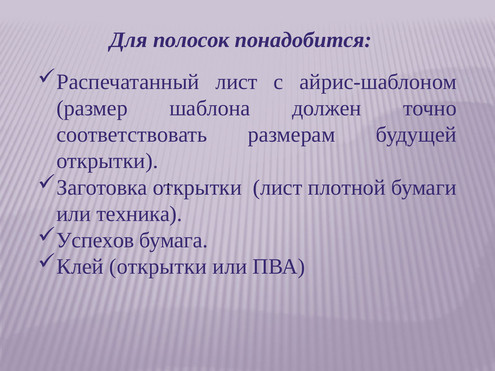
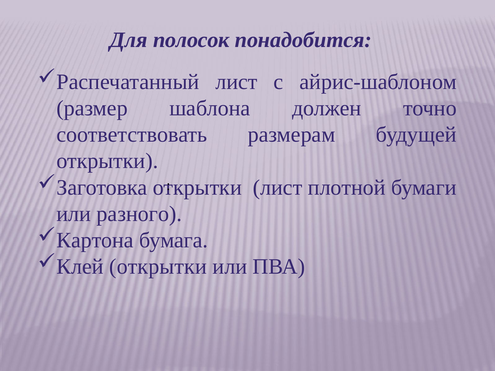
техника: техника -> разного (139, 214)
Успехов: Успехов -> Картона (95, 240)
